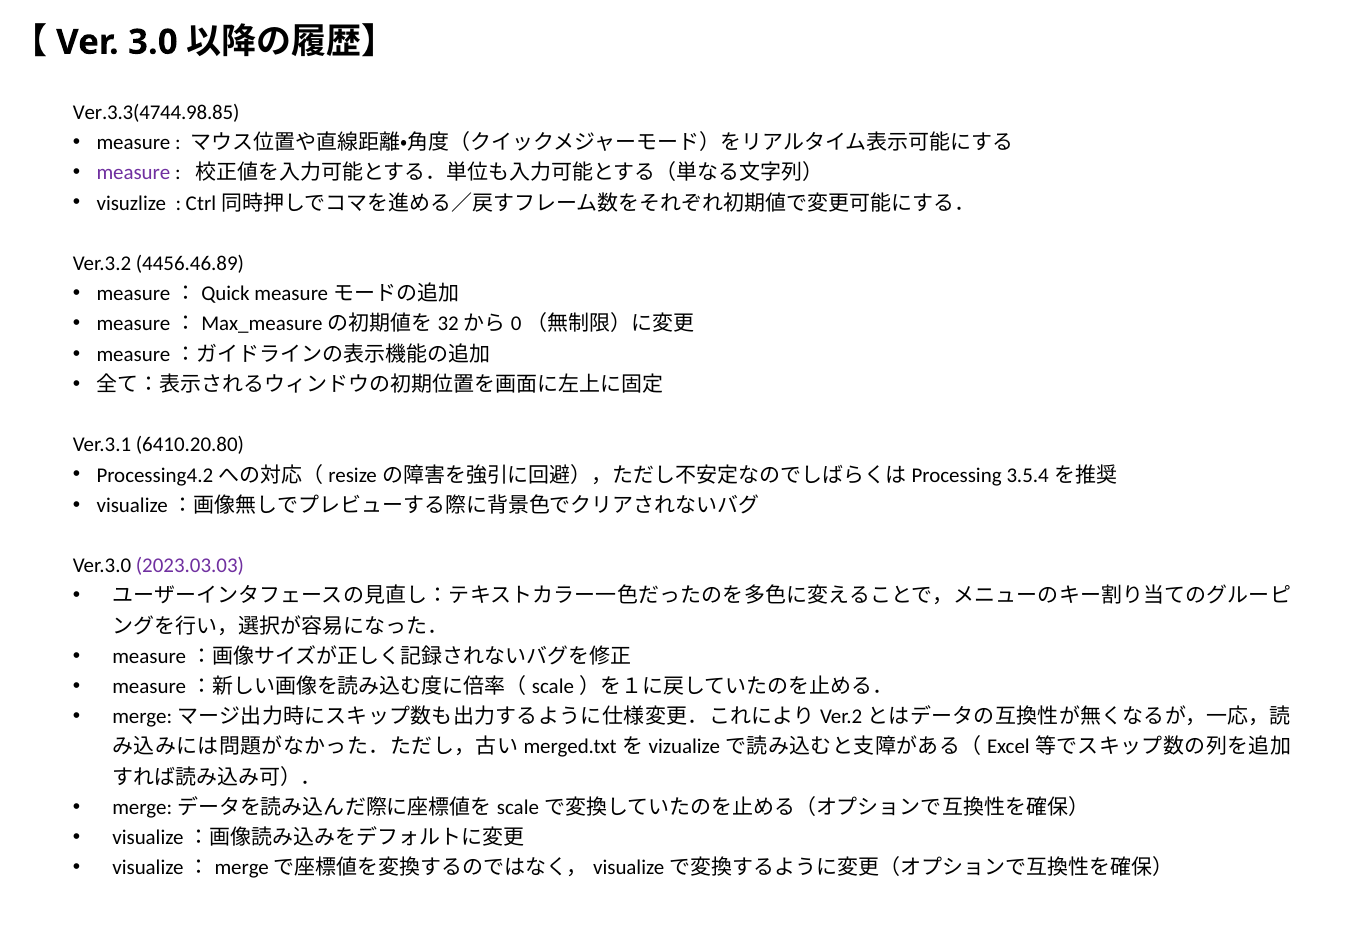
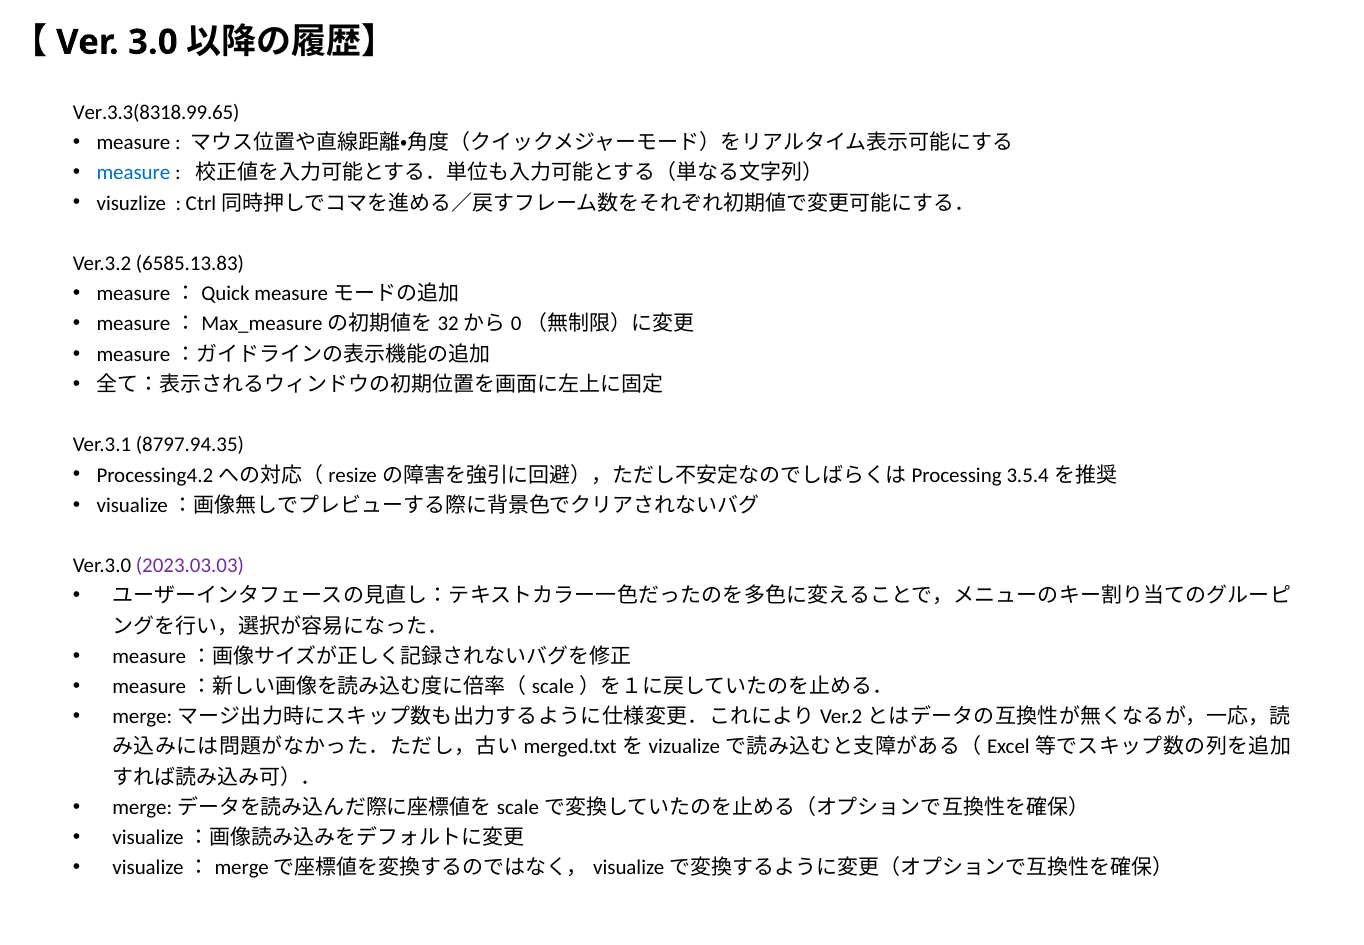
Ver.3.3(4744.98.85: Ver.3.3(4744.98.85 -> Ver.3.3(8318.99.65 (156, 112)
measure colour: purple -> blue (133, 173)
4456.46.89: 4456.46.89 -> 6585.13.83 (190, 263)
6410.20.80: 6410.20.80 -> 8797.94.35 (190, 445)
